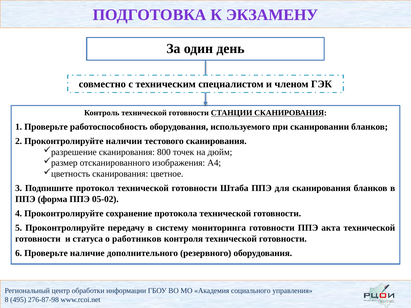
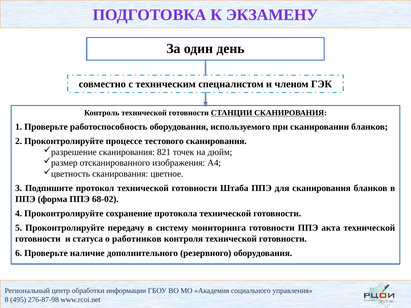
наличии: наличии -> процессе (124, 141)
800: 800 -> 821 (164, 152)
05-02: 05-02 -> 68-02 (105, 199)
